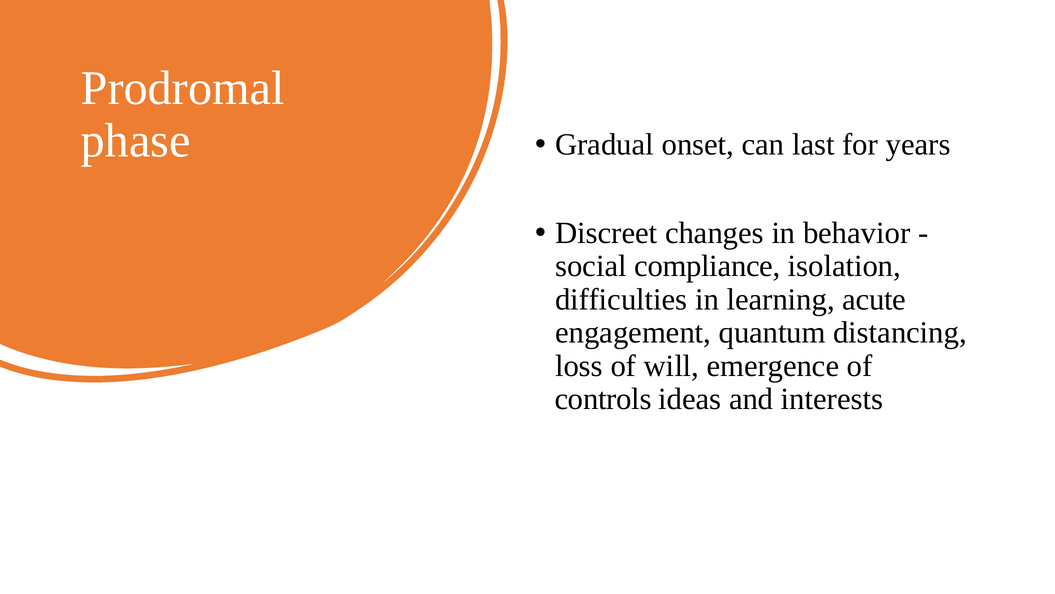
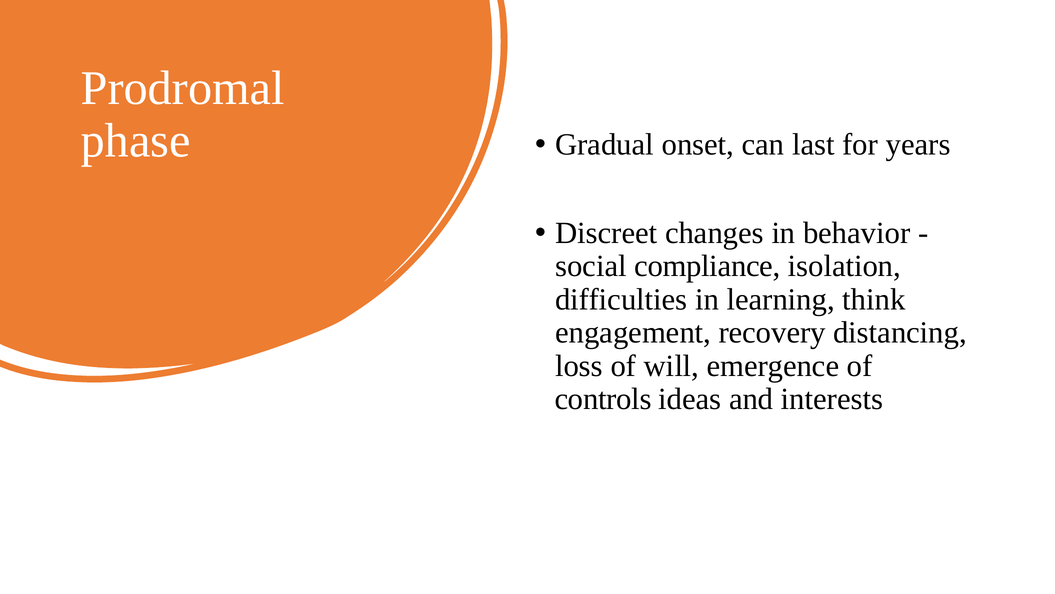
acute: acute -> think (874, 299)
quantum: quantum -> recovery (772, 332)
